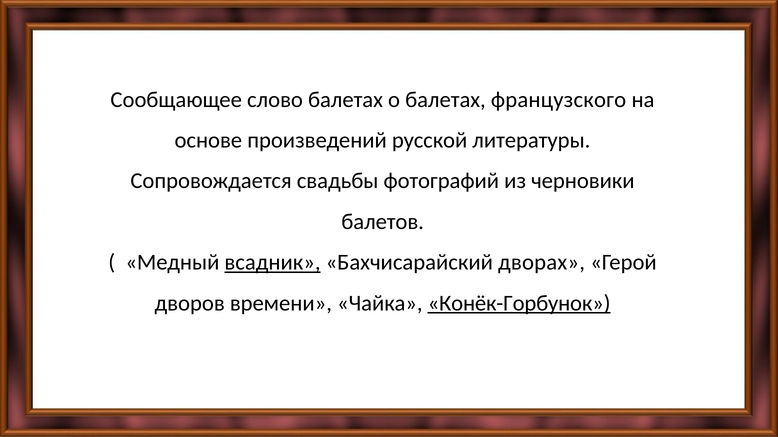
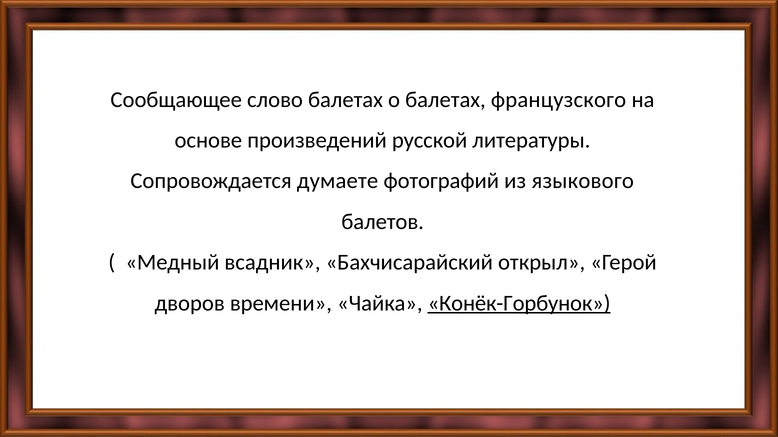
свадьбы: свадьбы -> думаете (338, 181)
черновики: черновики -> языкового (583, 181)
всадник underline: present -> none (273, 263)
дворах: дворах -> открыл (542, 263)
